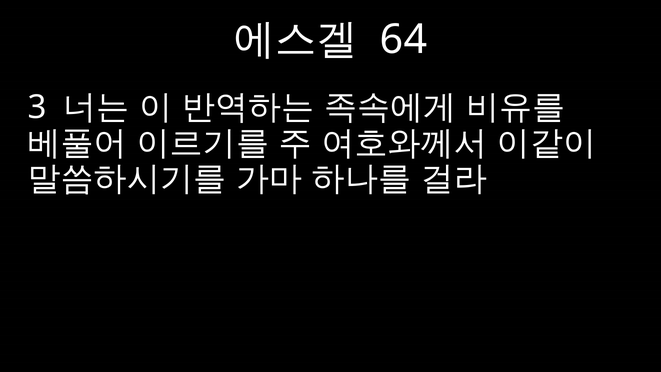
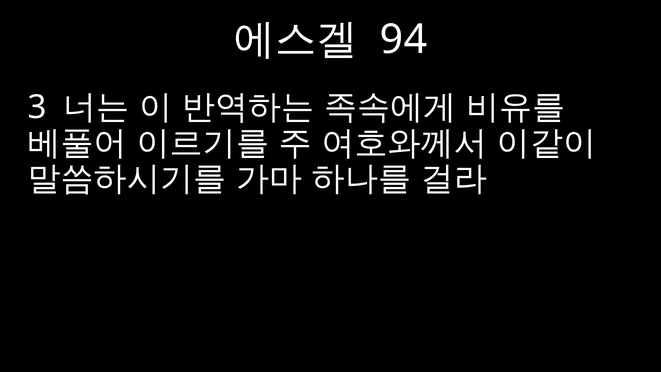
64: 64 -> 94 (404, 40)
